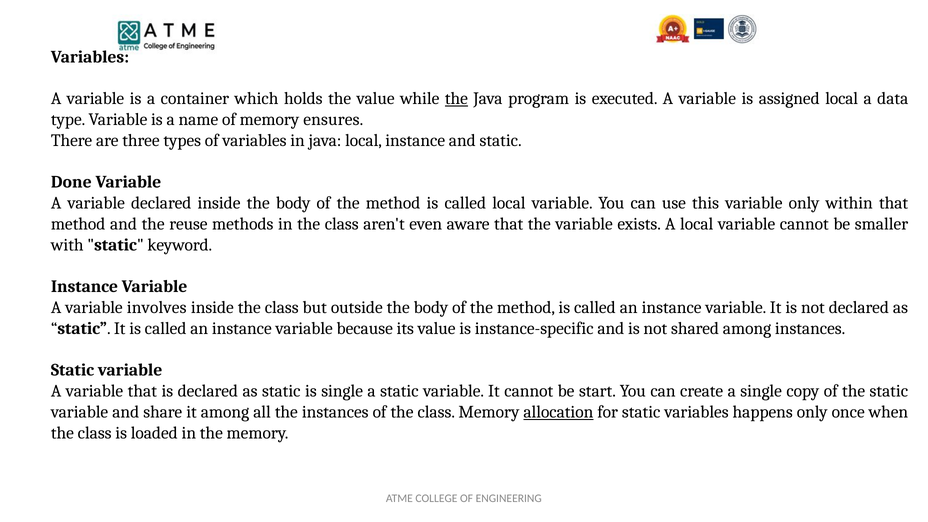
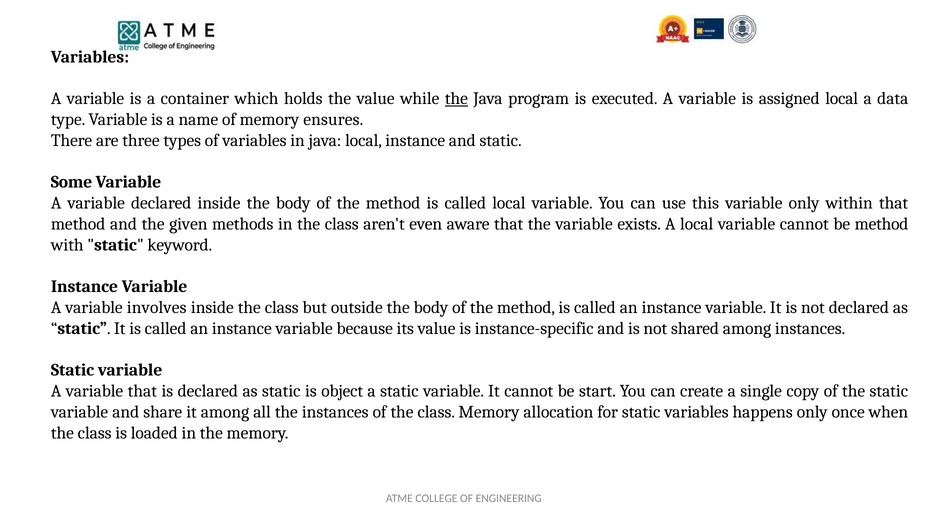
Done: Done -> Some (71, 182)
reuse: reuse -> given (188, 224)
be smaller: smaller -> method (882, 224)
is single: single -> object (342, 391)
allocation underline: present -> none (558, 412)
